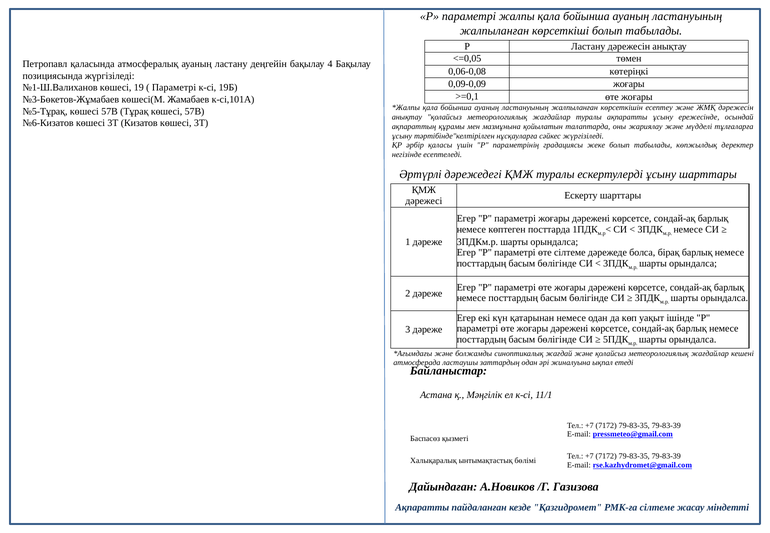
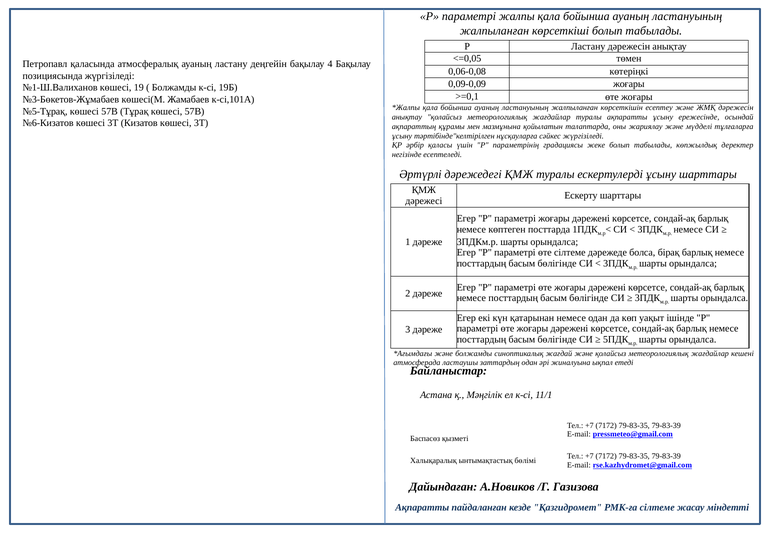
Параметрі: Параметрі -> Болжамды (174, 88)
